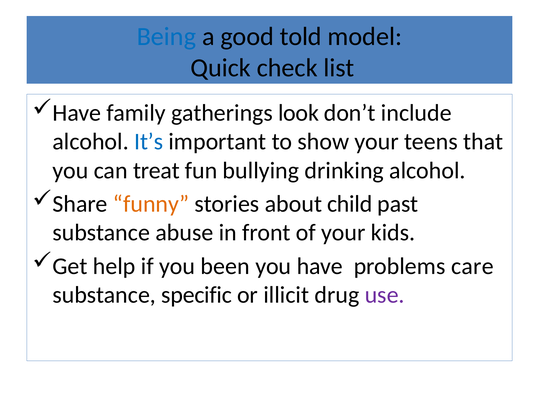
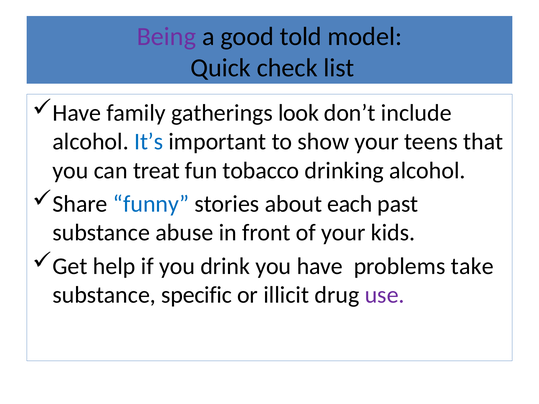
Being colour: blue -> purple (166, 36)
bullying: bullying -> tobacco (261, 171)
funny colour: orange -> blue (151, 204)
child: child -> each (350, 204)
been: been -> drink (225, 266)
care: care -> take (472, 266)
